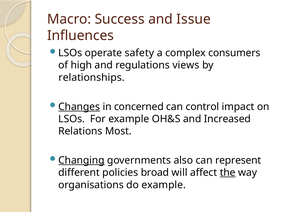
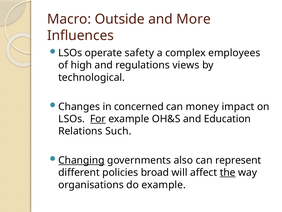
Success: Success -> Outside (120, 19)
Issue: Issue -> More (194, 19)
consumers: consumers -> employees (234, 53)
relationships: relationships -> technological (92, 77)
Changes underline: present -> none (79, 106)
control: control -> money (202, 106)
For underline: none -> present (98, 119)
Increased: Increased -> Education (227, 119)
Most: Most -> Such (118, 131)
